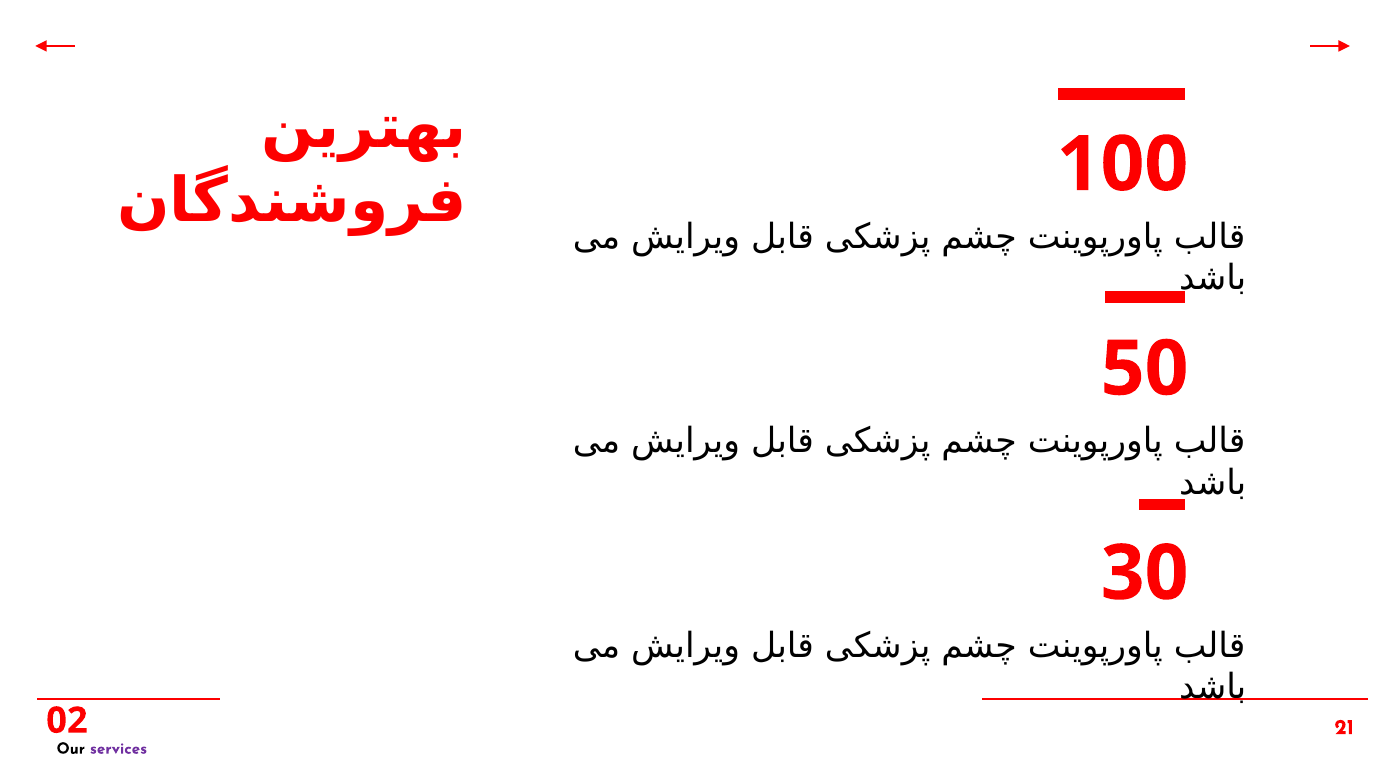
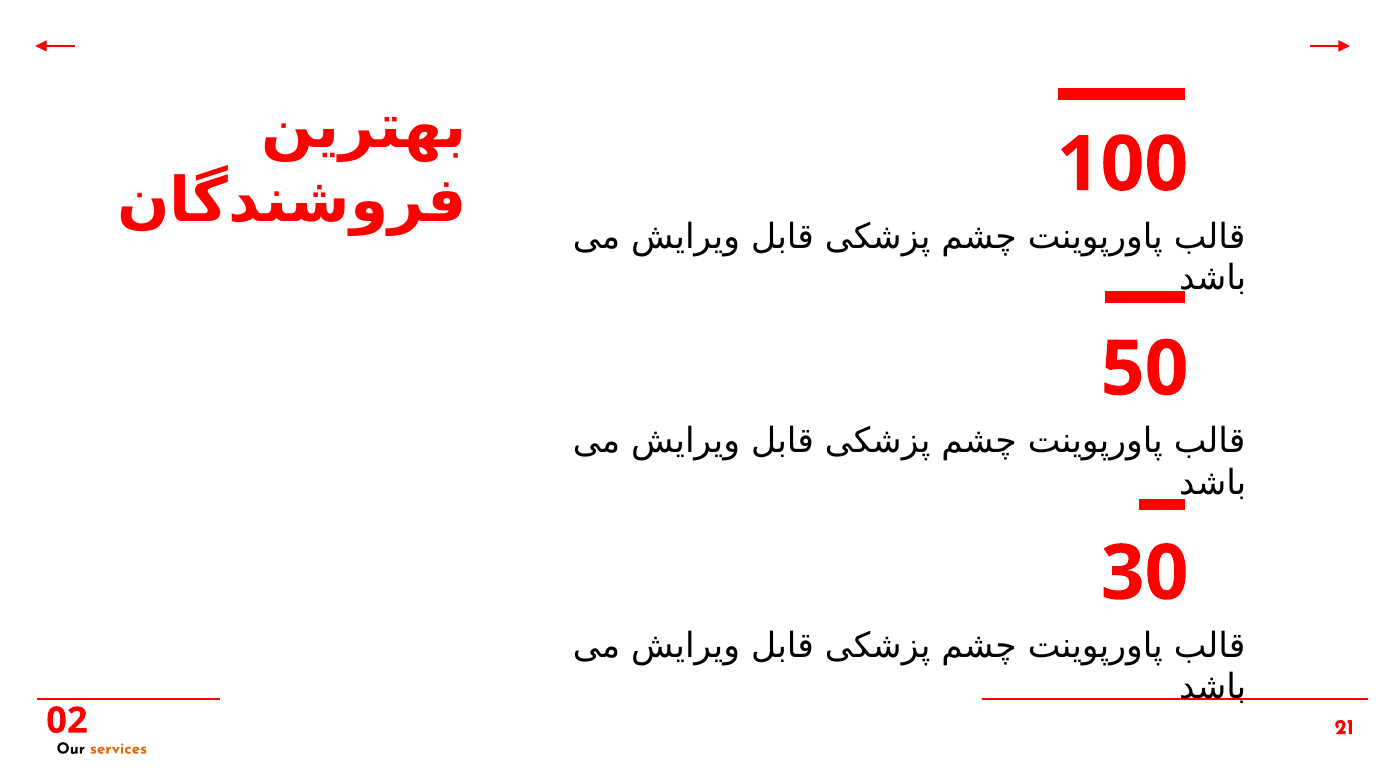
services colour: purple -> orange (119, 748)
